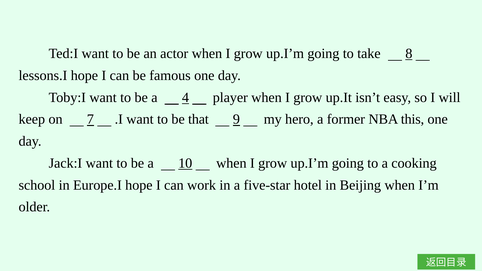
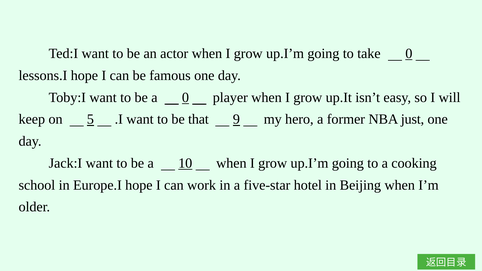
take 8: 8 -> 0 (409, 54)
a 4: 4 -> 0 (185, 97)
7: 7 -> 5 (90, 119)
this: this -> just (413, 119)
